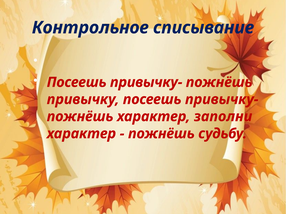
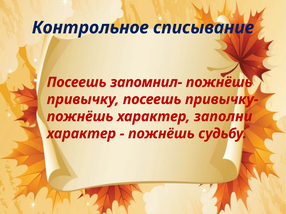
привычку-: привычку- -> запомнил- (146, 82)
